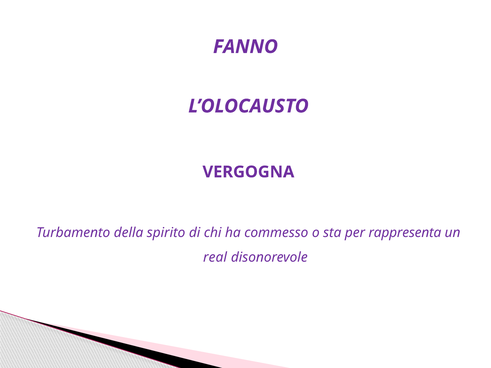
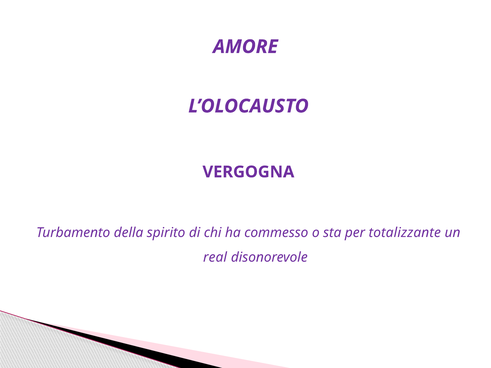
FANNO: FANNO -> AMORE (245, 47)
rappresenta: rappresenta -> totalizzante (405, 233)
